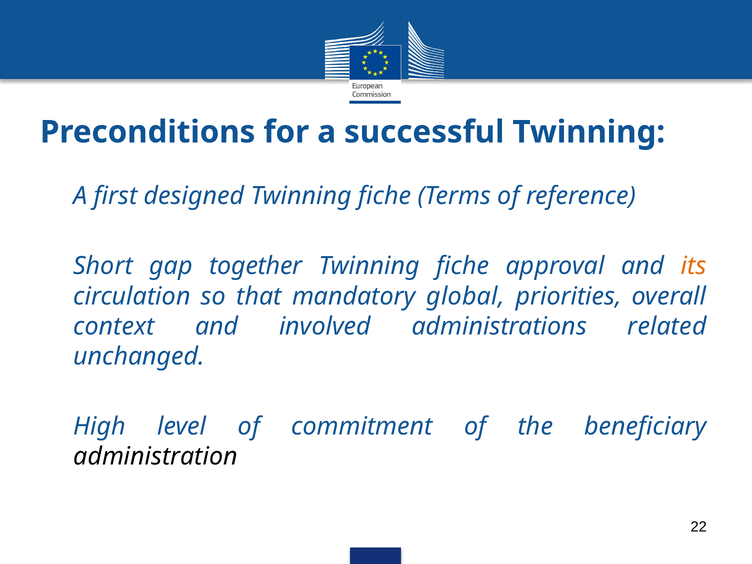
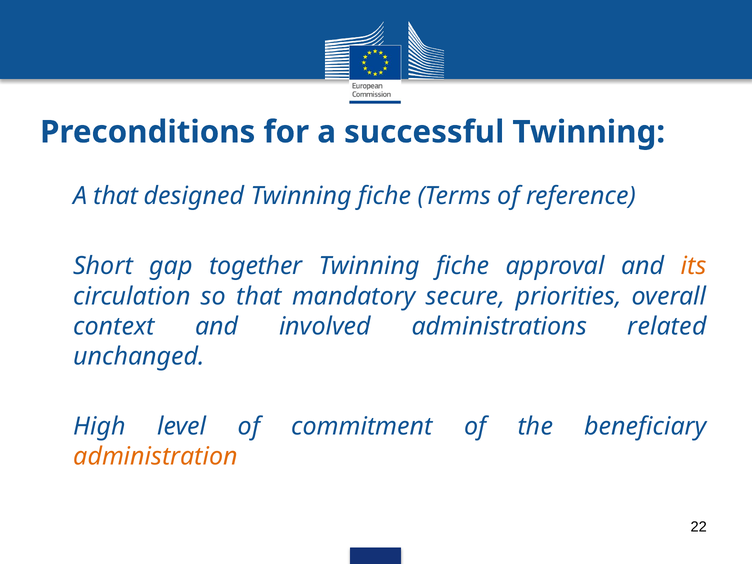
A first: first -> that (116, 196)
global: global -> secure (465, 296)
administration colour: black -> orange (156, 457)
